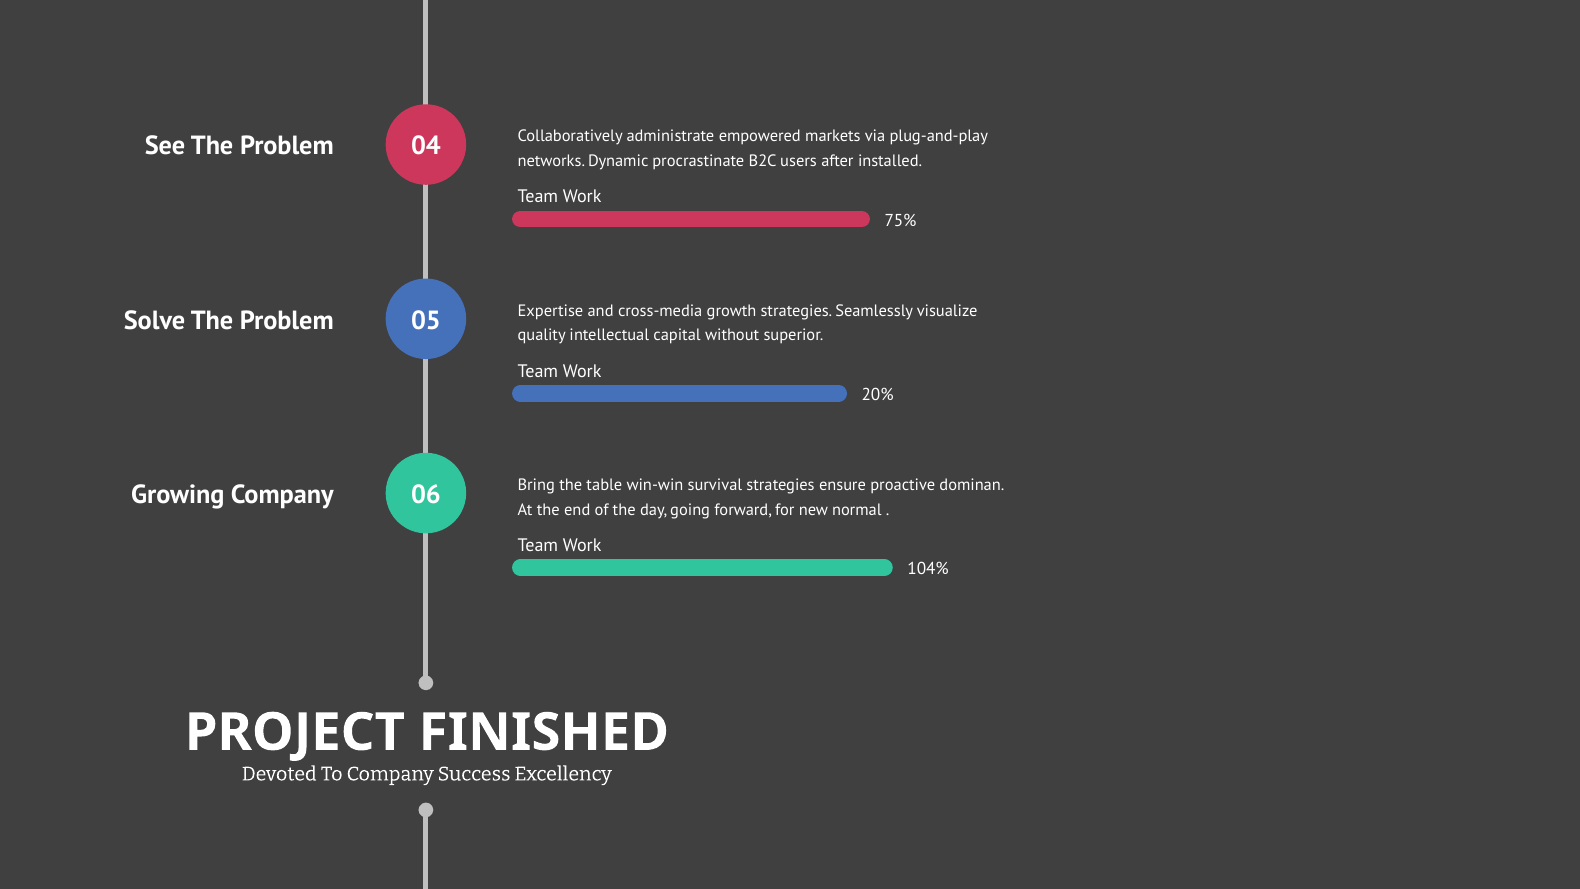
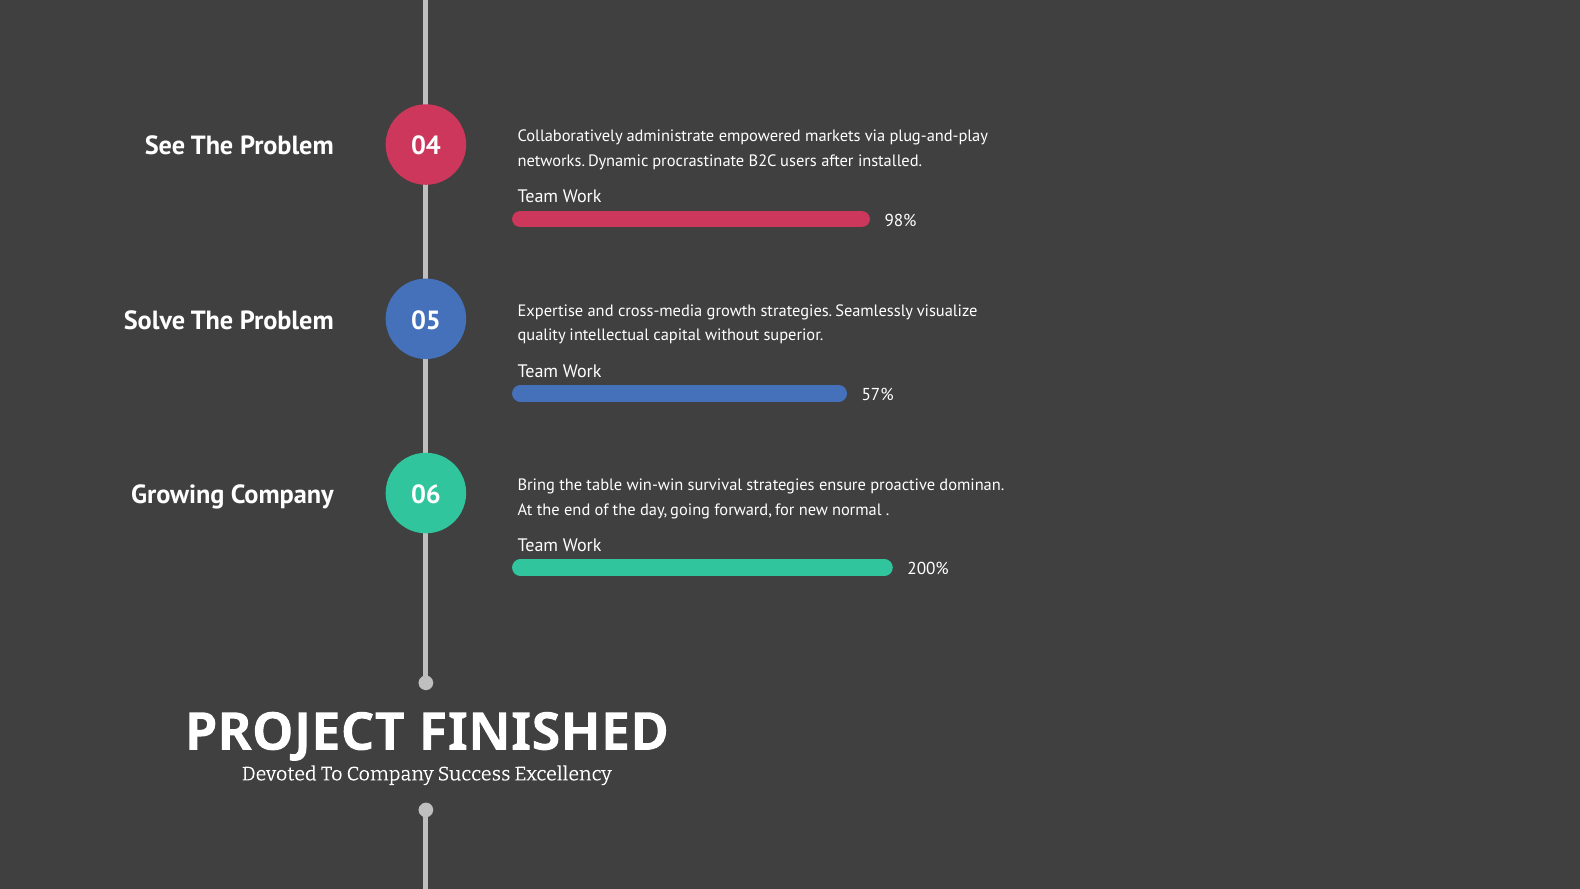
75%: 75% -> 98% (901, 221)
20%: 20% -> 57% (878, 395)
104%: 104% -> 200% (928, 569)
